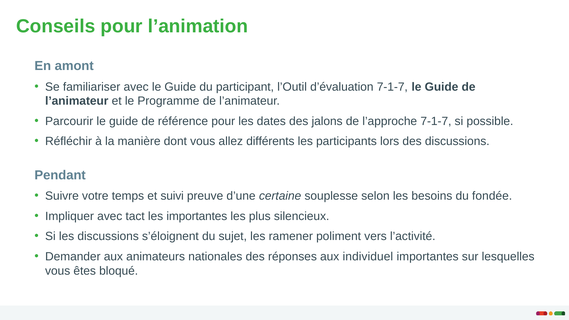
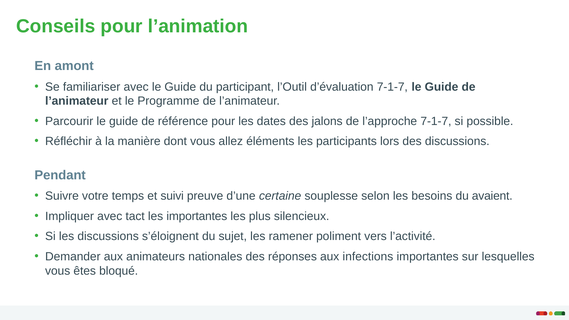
différents: différents -> éléments (270, 141)
fondée: fondée -> avaient (492, 196)
individuel: individuel -> infections (368, 257)
